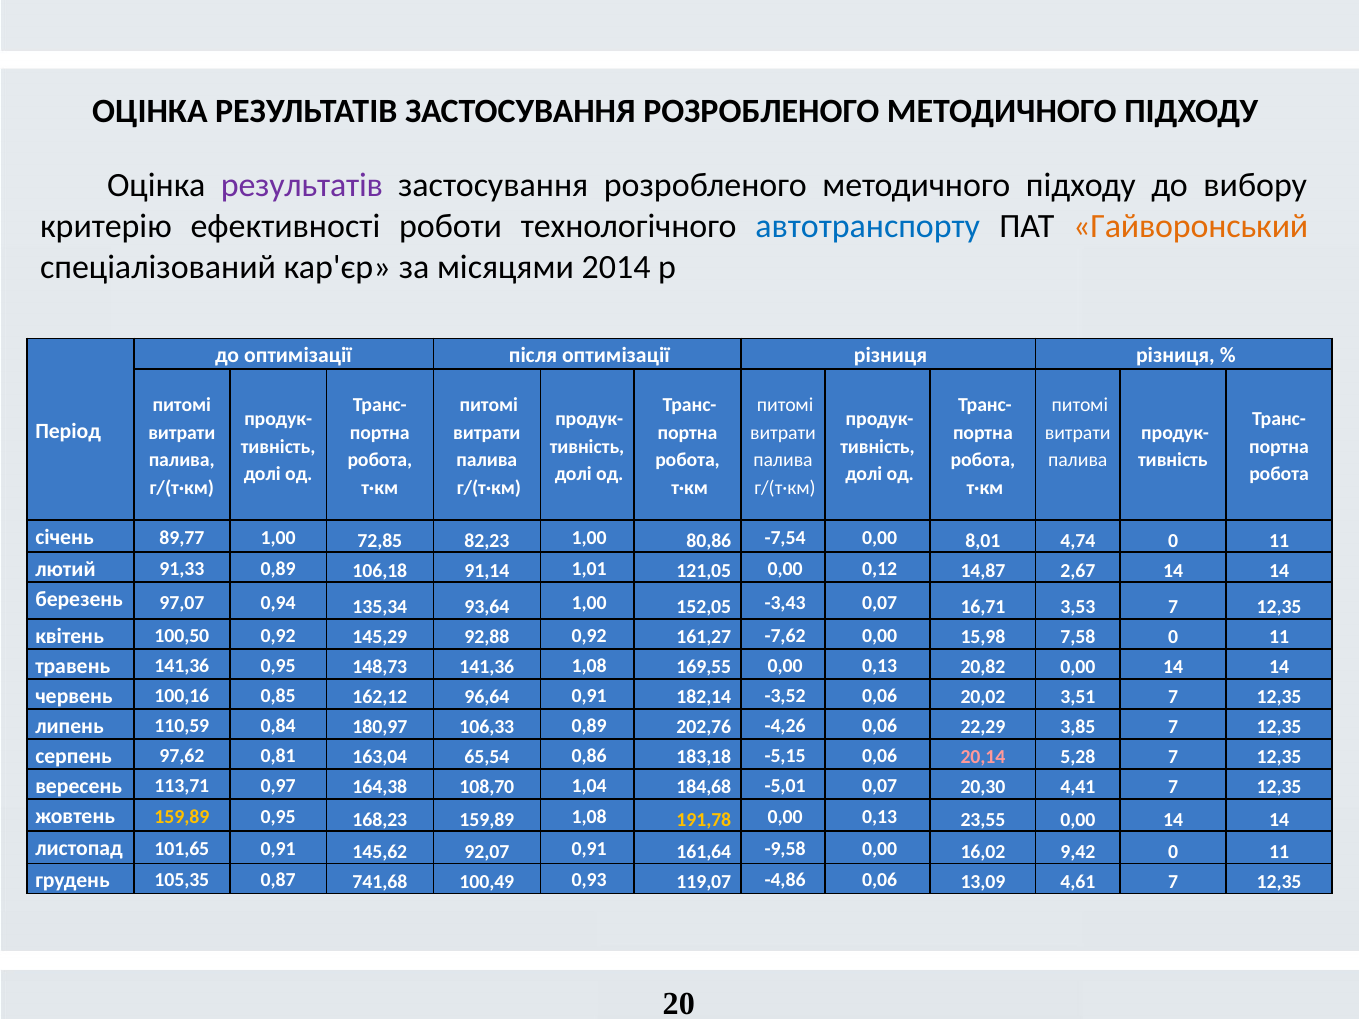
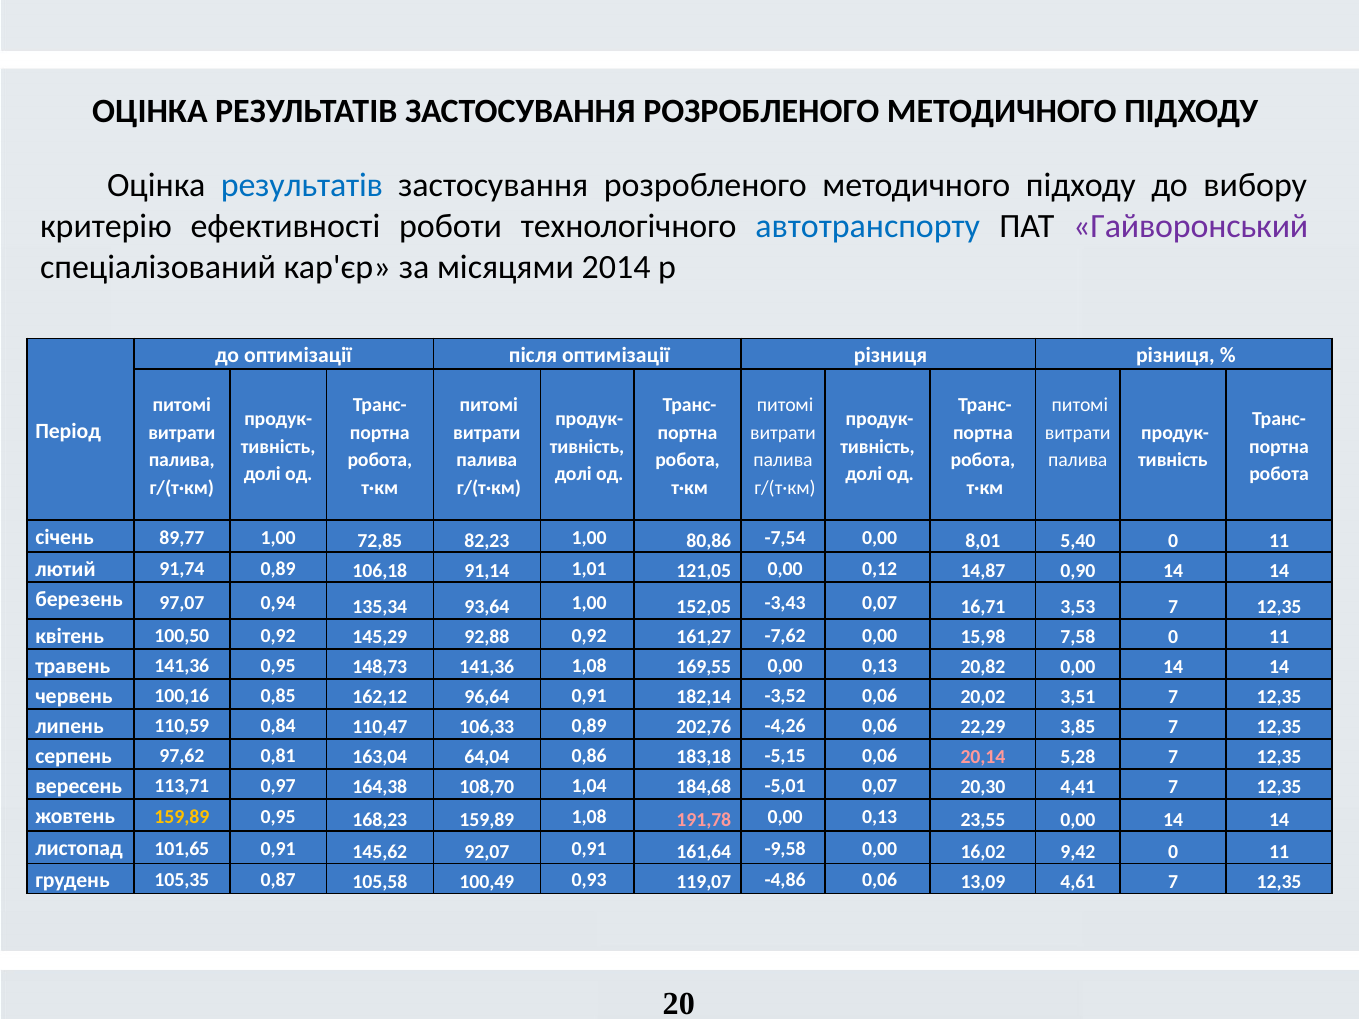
результатів colour: purple -> blue (302, 186)
Гайворонський colour: orange -> purple (1191, 226)
4,74: 4,74 -> 5,40 (1078, 541)
91,33: 91,33 -> 91,74 (182, 569)
2,67: 2,67 -> 0,90 (1078, 571)
180,97: 180,97 -> 110,47 (380, 728)
65,54: 65,54 -> 64,04 (487, 758)
191,78 colour: yellow -> pink (704, 820)
741,68: 741,68 -> 105,58 (380, 882)
